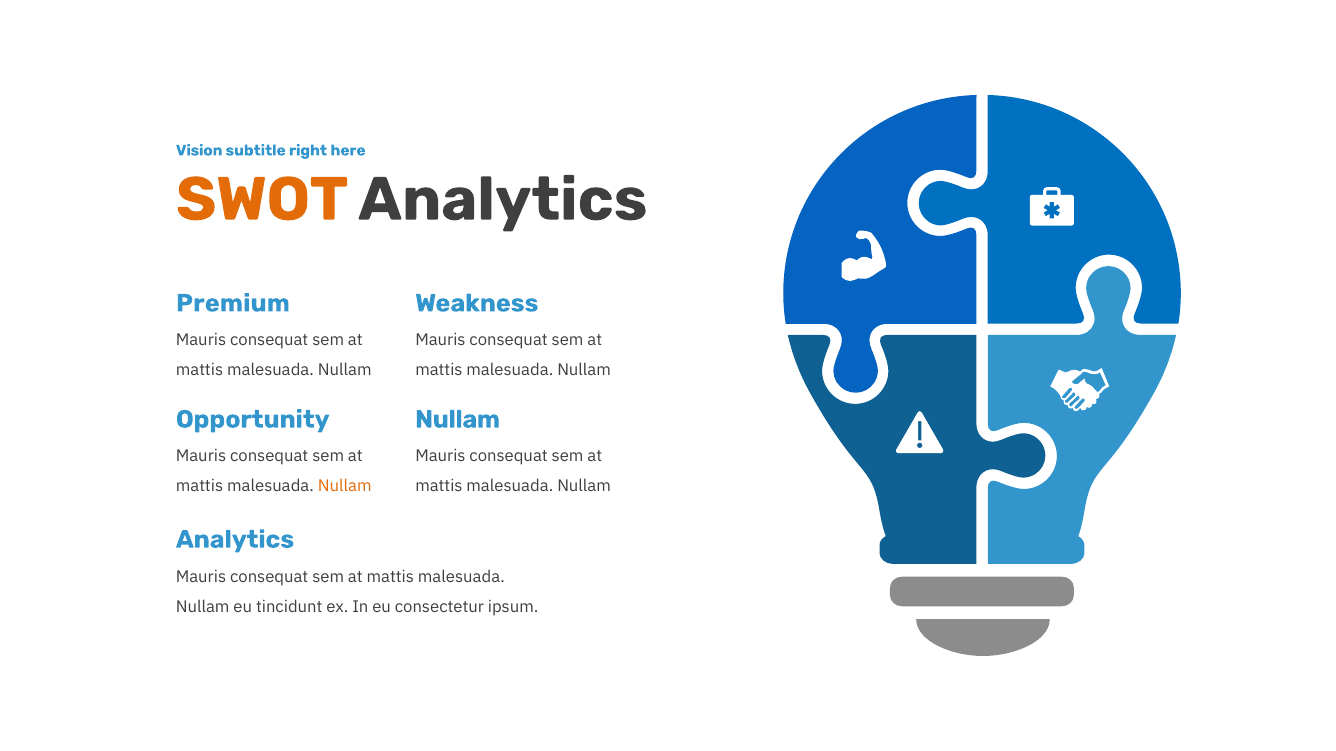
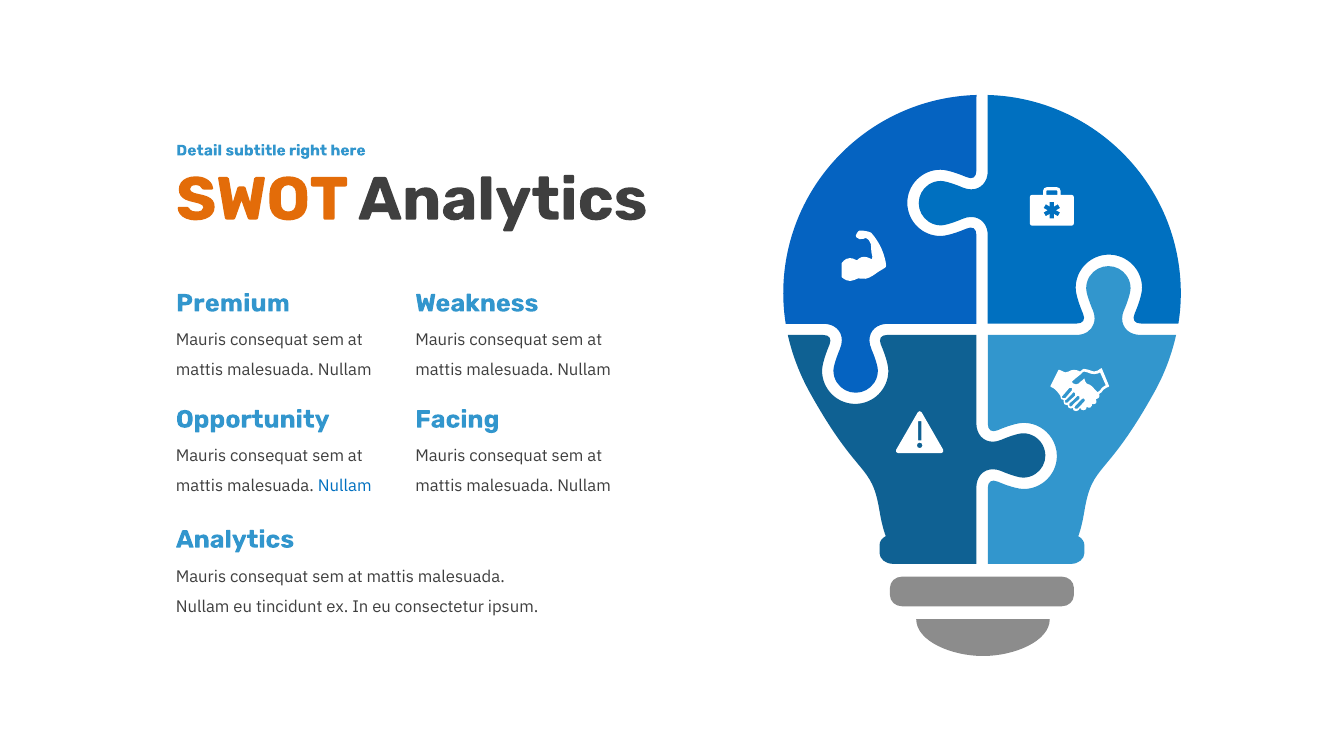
Vision: Vision -> Detail (199, 151)
Nullam: Nullam -> Facing (457, 420)
Nullam colour: orange -> blue (345, 487)
